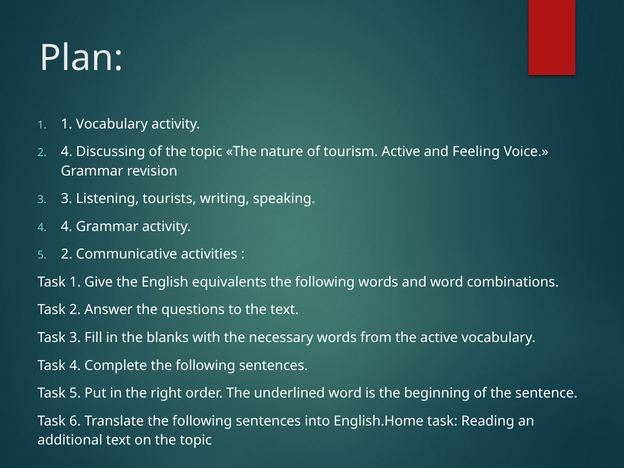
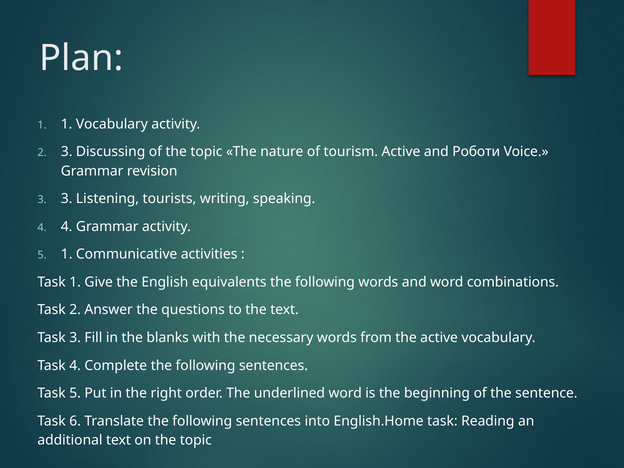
2 4: 4 -> 3 (67, 152)
Feeling: Feeling -> Роботи (476, 152)
5 2: 2 -> 1 (67, 254)
